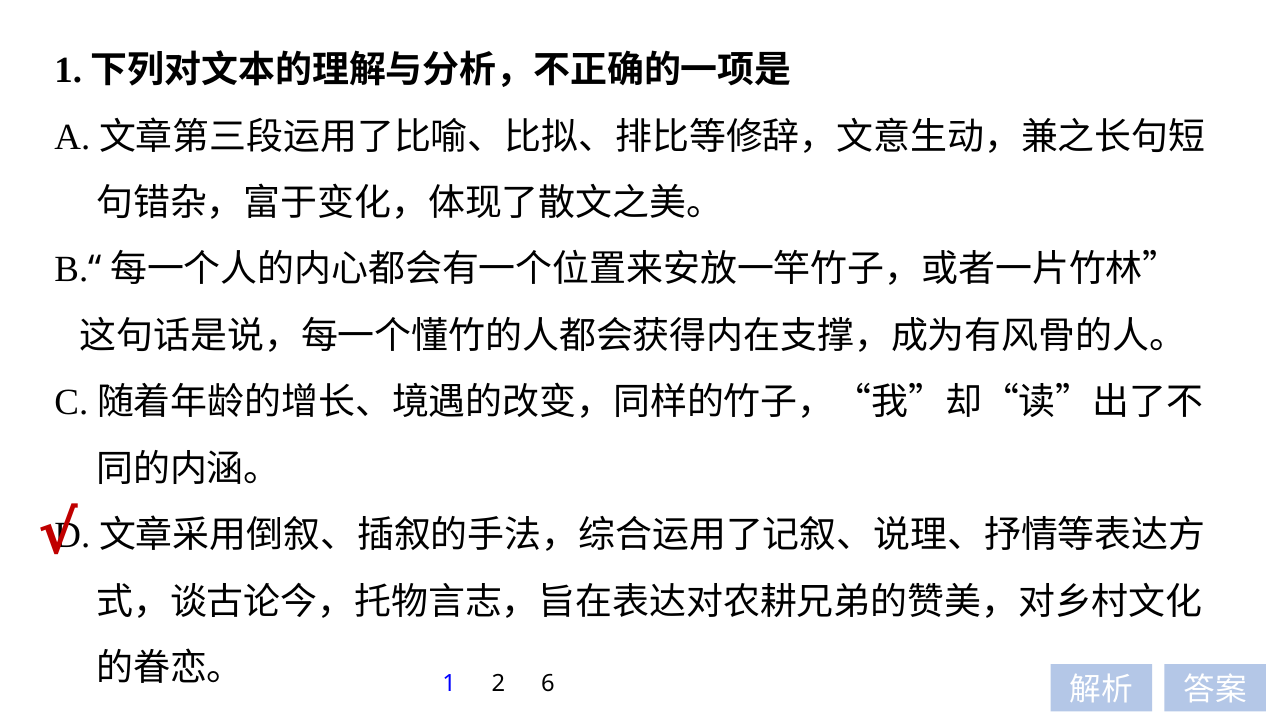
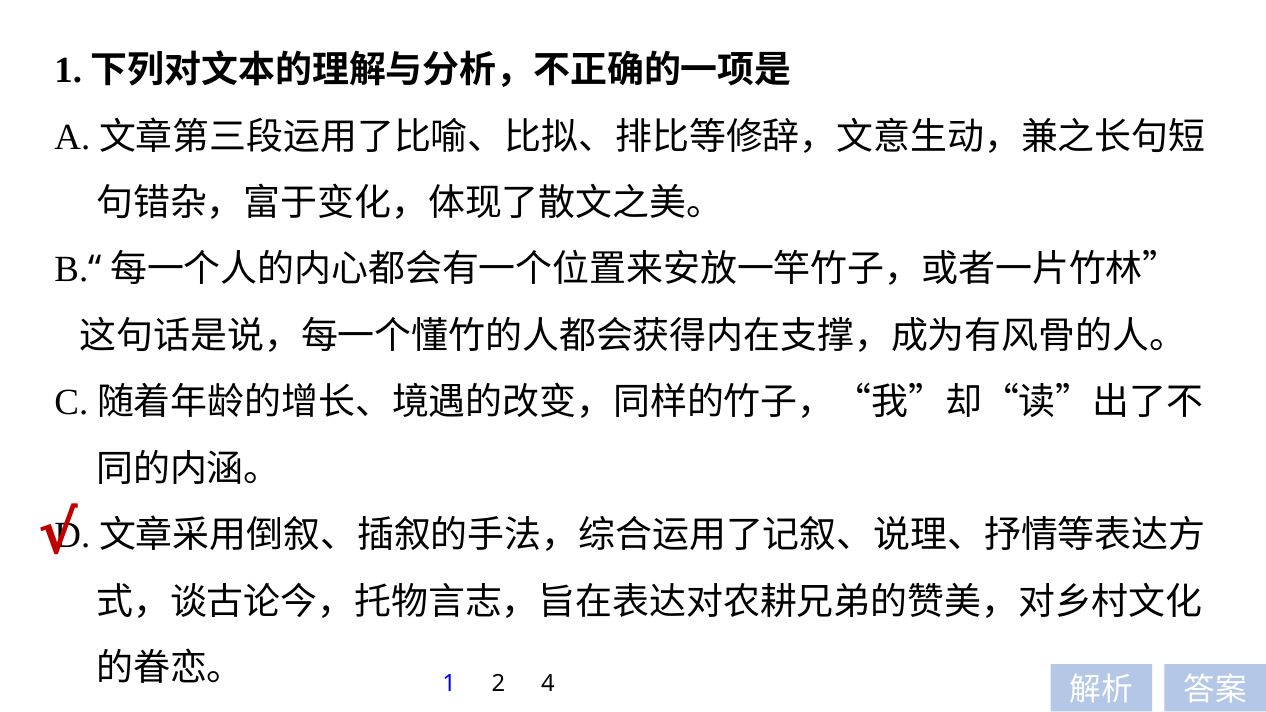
6: 6 -> 4 (548, 684)
